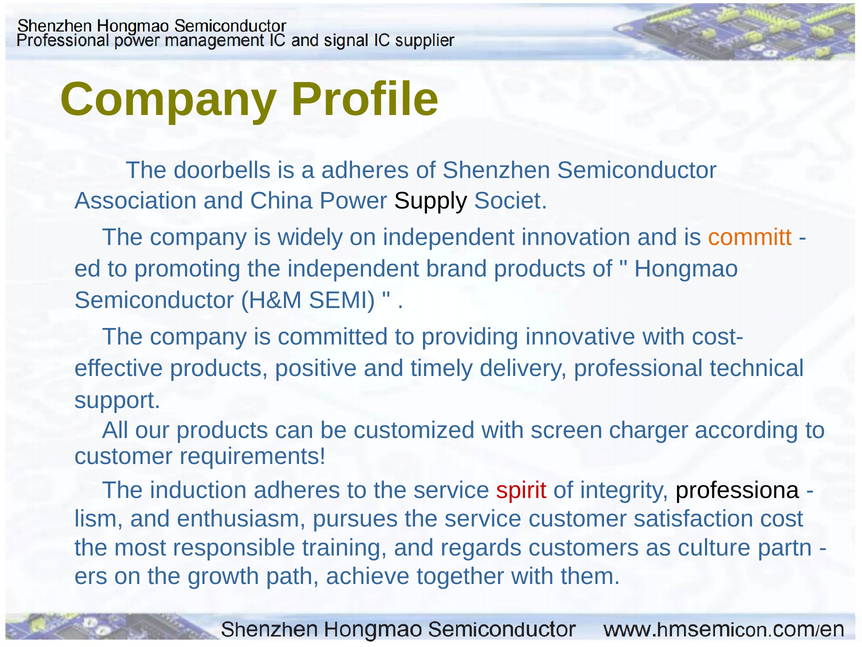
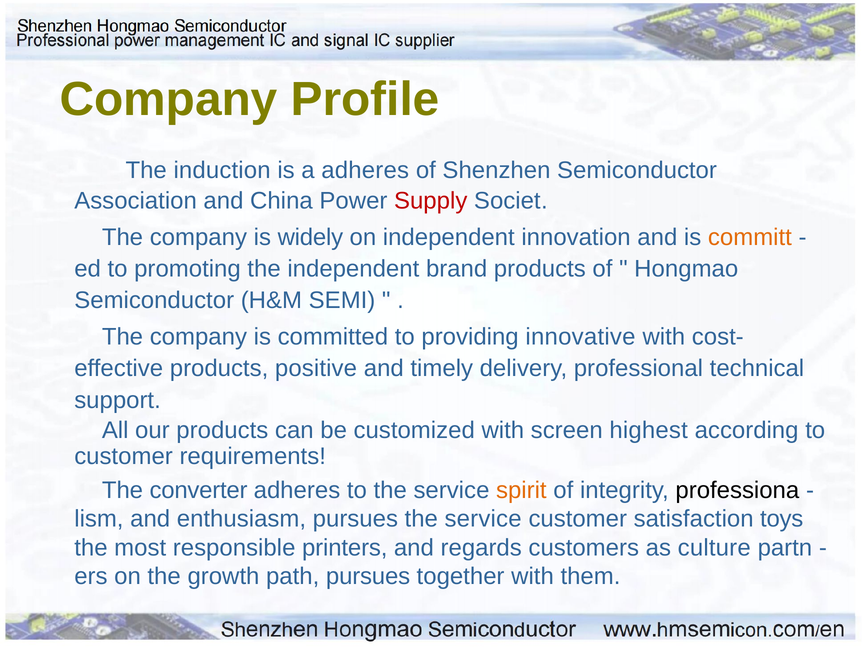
doorbells: doorbells -> induction (222, 170)
Supply colour: black -> red (431, 201)
charger: charger -> highest (649, 430)
induction: induction -> converter (199, 490)
spirit colour: red -> orange (521, 490)
cost: cost -> toys (782, 519)
training: training -> printers (345, 547)
path achieve: achieve -> pursues (368, 576)
